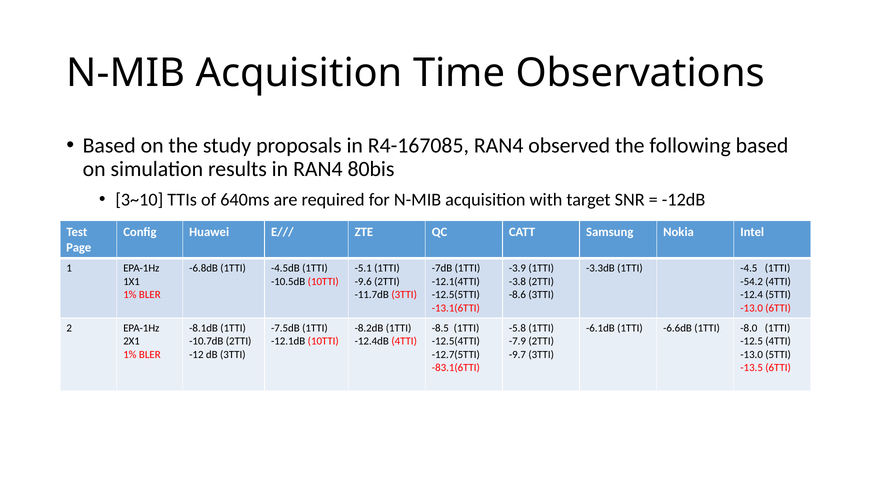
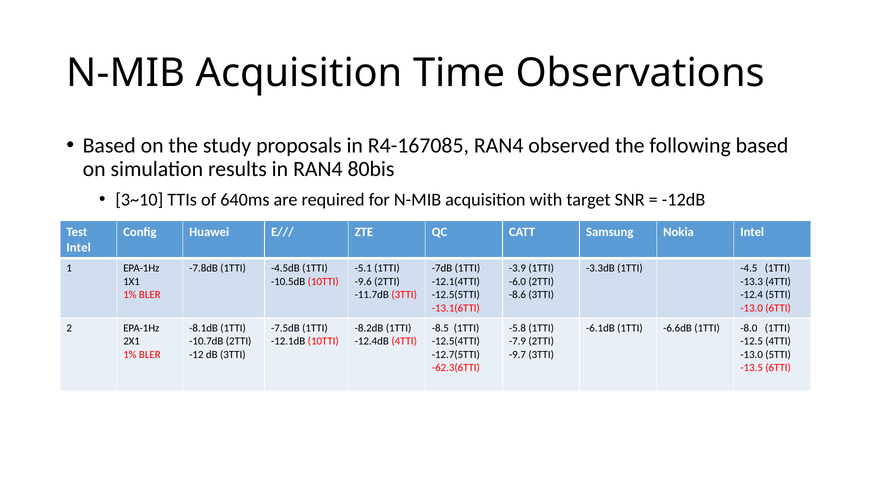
Page: Page -> Intel (79, 247)
-6.8dB: -6.8dB -> -7.8dB (204, 268)
-3.8: -3.8 -> -6.0 (517, 282)
-54.2: -54.2 -> -13.3 (752, 282)
-83.1(6TTI: -83.1(6TTI -> -62.3(6TTI (456, 368)
